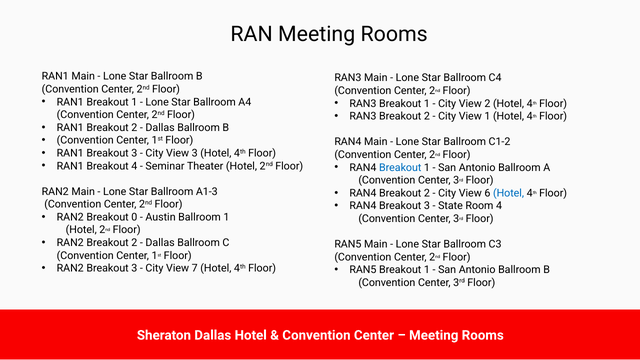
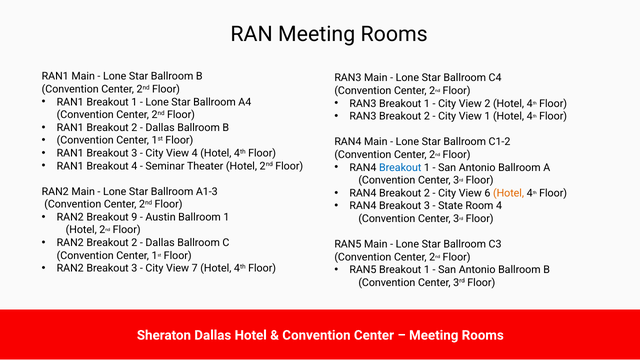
View 3: 3 -> 4 (195, 153)
Hotel colour: blue -> orange (509, 193)
0: 0 -> 9 (134, 217)
